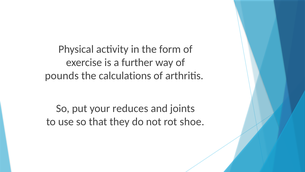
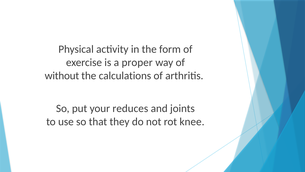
further: further -> proper (137, 62)
pounds: pounds -> without (62, 75)
shoe: shoe -> knee (192, 121)
